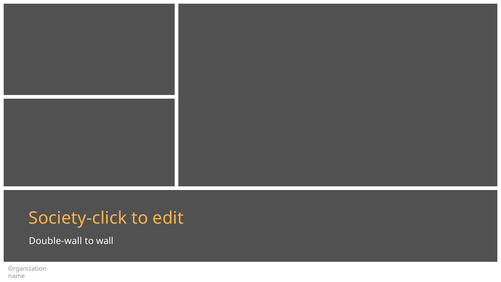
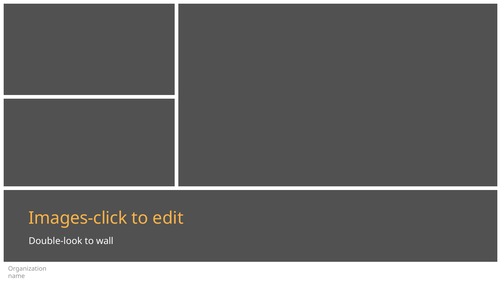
Society-click: Society-click -> Images-click (78, 218)
Double-wall: Double-wall -> Double-look (55, 241)
